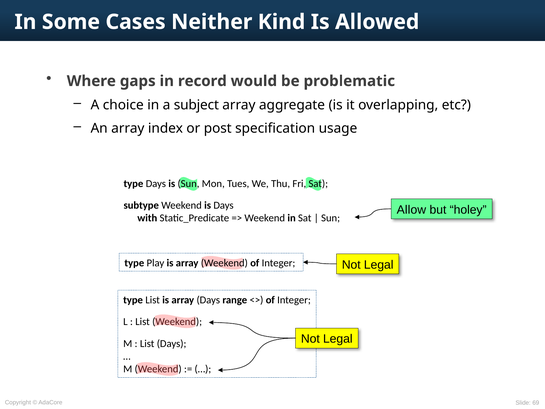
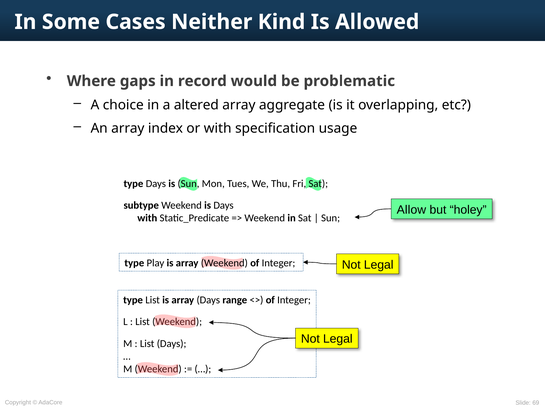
subject: subject -> altered (196, 105)
or post: post -> with (218, 128)
